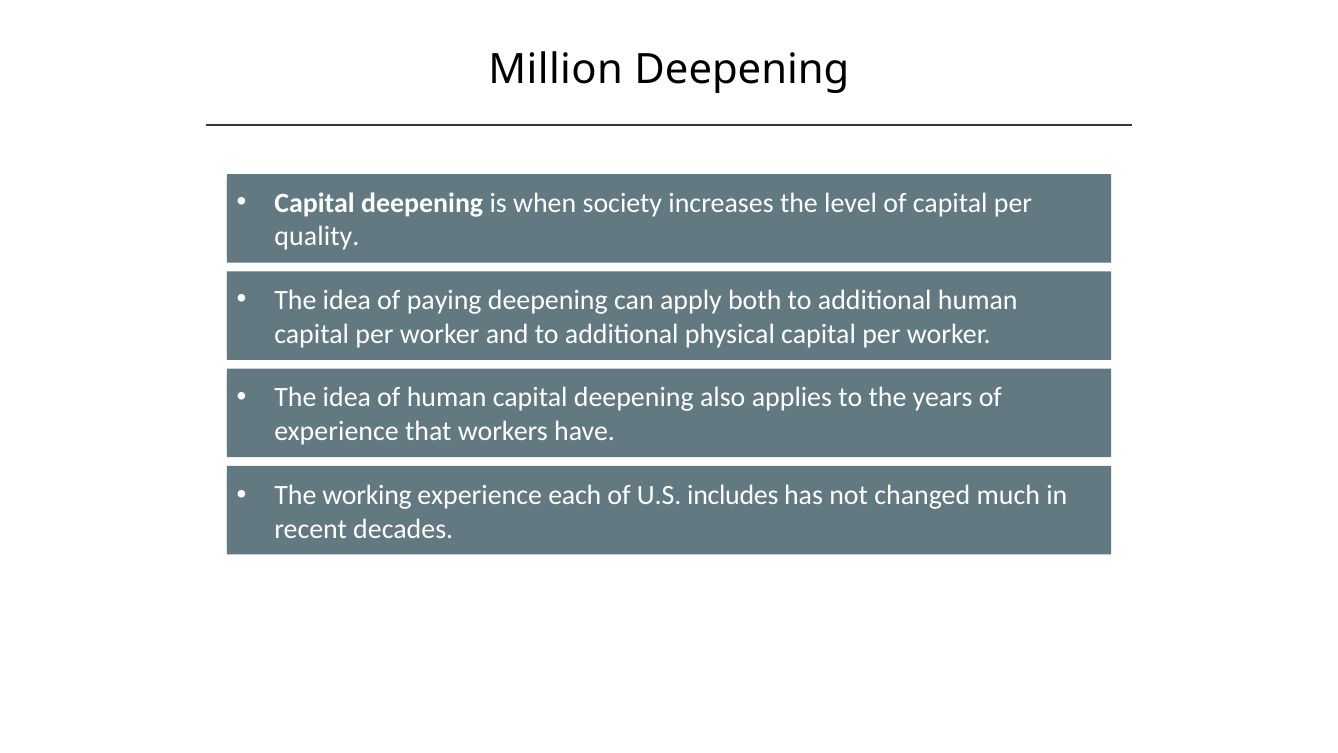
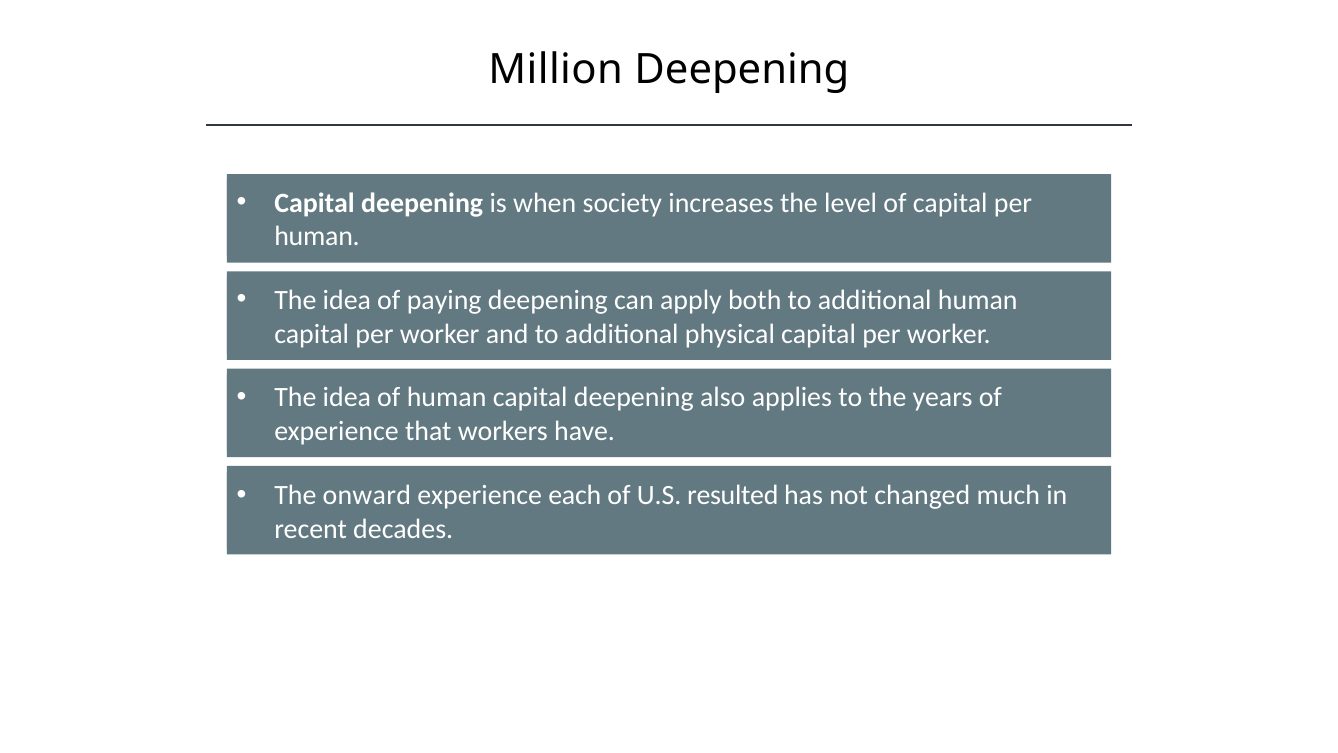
quality: quality -> human (317, 236)
working: working -> onward (367, 496)
includes: includes -> resulted (733, 496)
